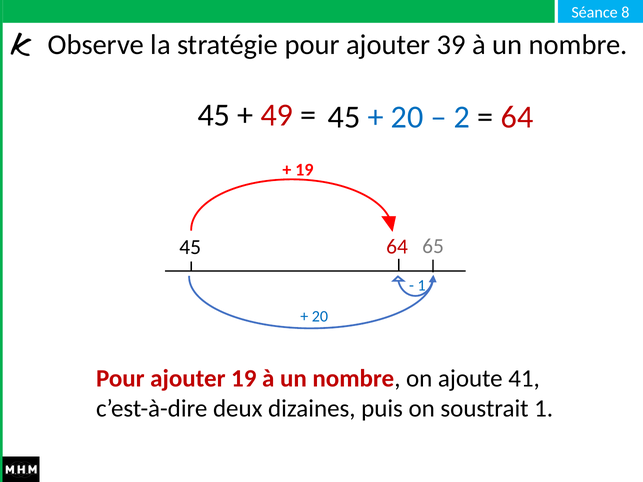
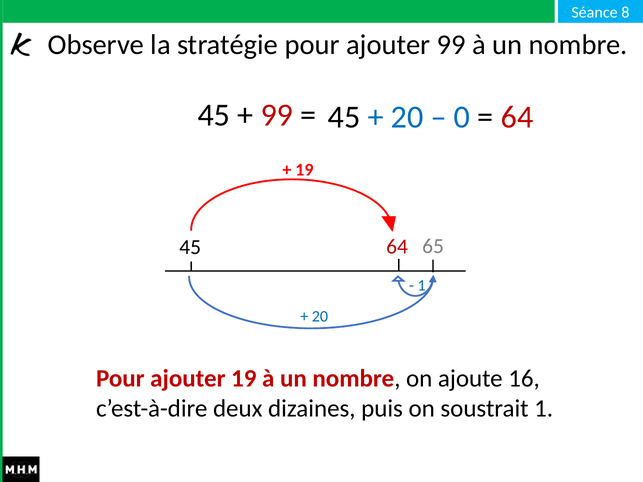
ajouter 39: 39 -> 99 (451, 45)
49: 49 -> 99 (277, 115)
2: 2 -> 0 (462, 117)
41: 41 -> 16 (524, 379)
